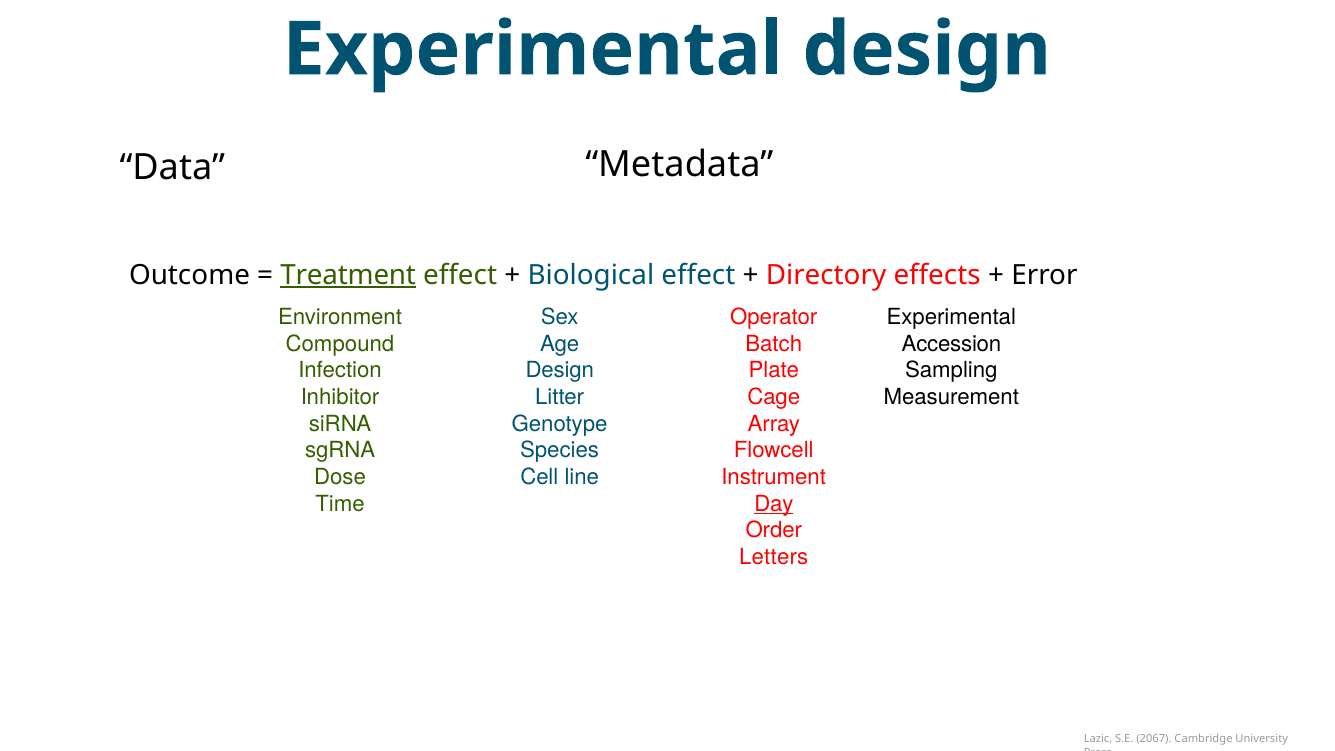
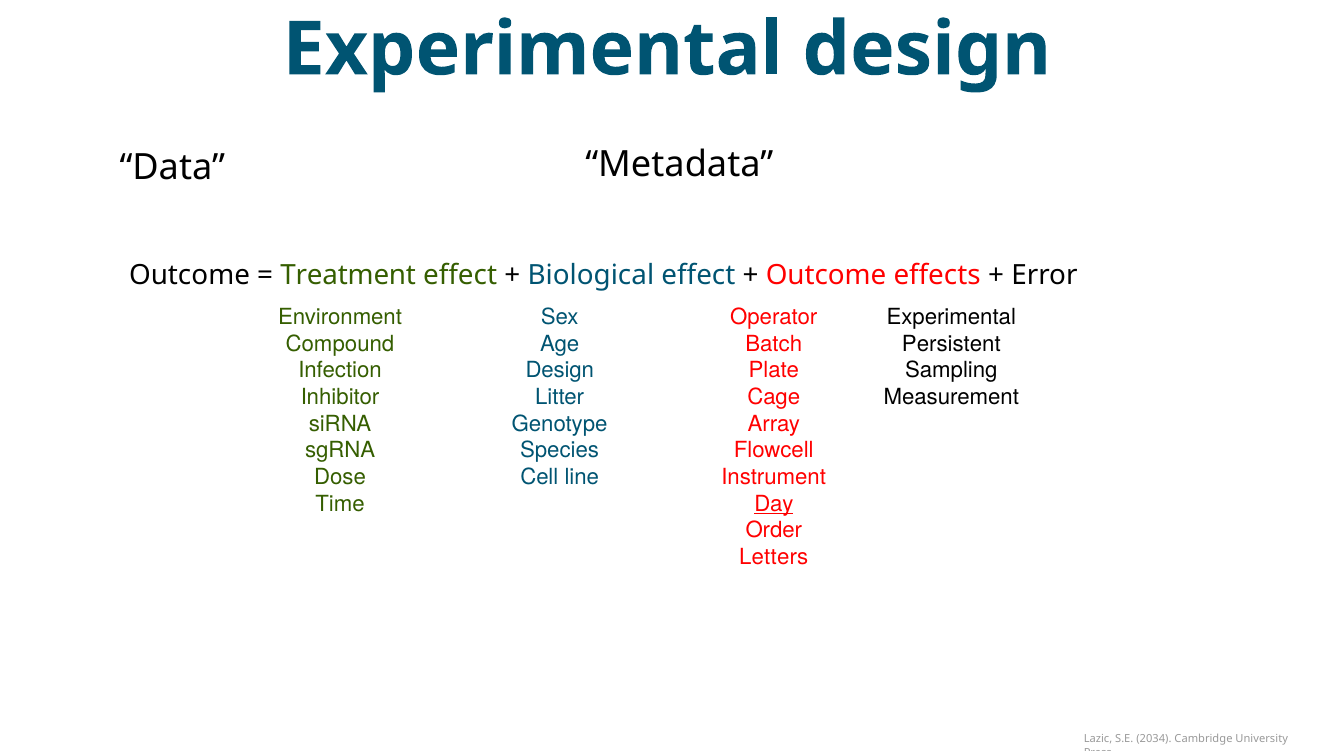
Treatment underline: present -> none (348, 275)
Directory: Directory -> Outcome (826, 275)
Accession: Accession -> Persistent (951, 344)
2067: 2067 -> 2034 (1154, 739)
